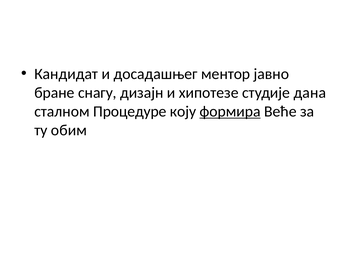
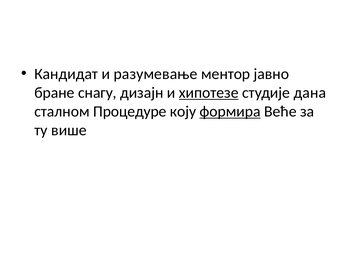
досадашњег: досадашњег -> разумевање (155, 74)
хипотезе underline: none -> present (209, 93)
обим: обим -> више (69, 130)
